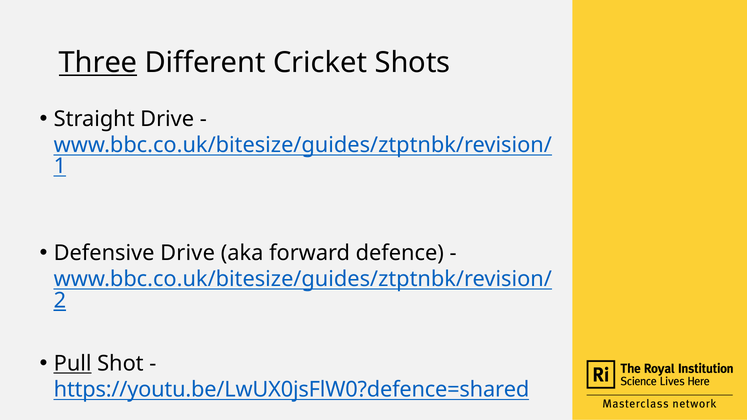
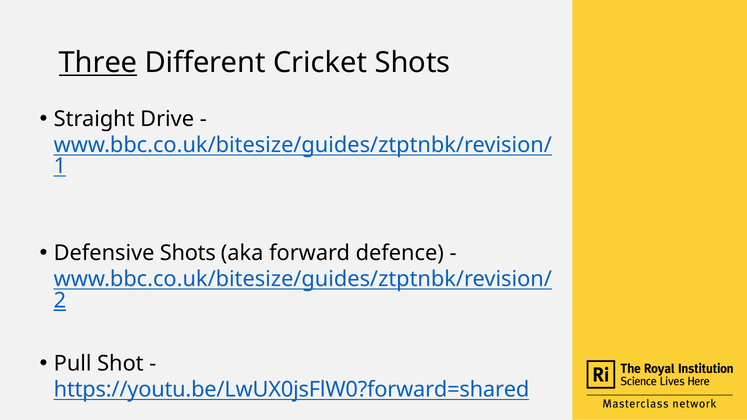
Defensive Drive: Drive -> Shots (188, 253)
Pull underline: present -> none (73, 364)
https://youtu.be/LwUX0jsFlW0?defence=shared: https://youtu.be/LwUX0jsFlW0?defence=shared -> https://youtu.be/LwUX0jsFlW0?forward=shared (292, 390)
